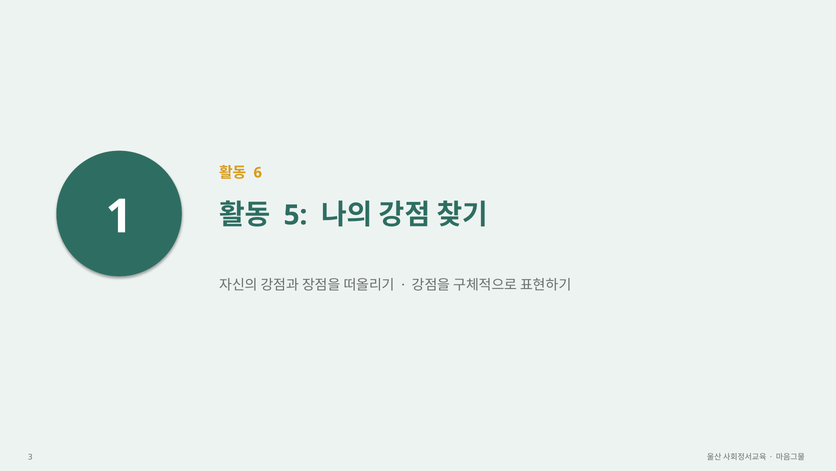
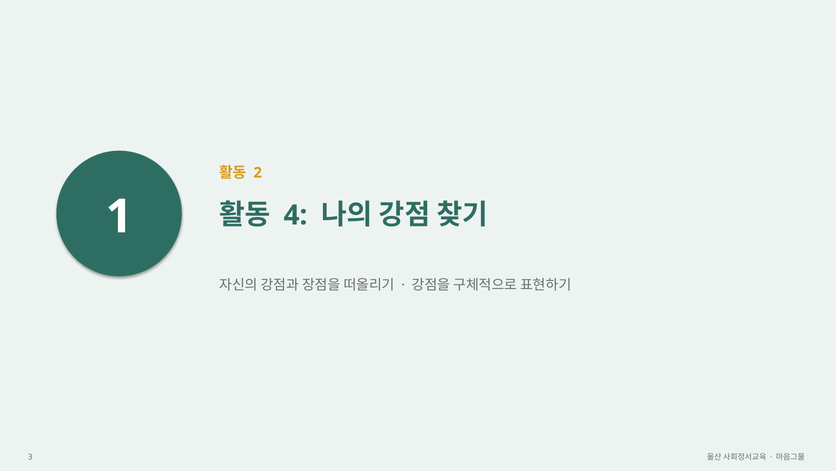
6: 6 -> 2 (258, 172)
5: 5 -> 4 (295, 215)
